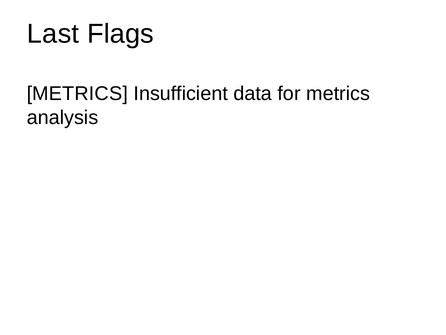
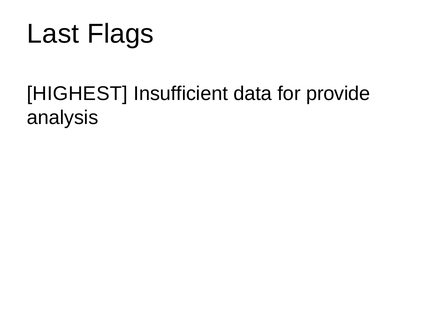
METRICS: METRICS -> HIGHEST (77, 94)
for metrics: metrics -> provide (338, 94)
